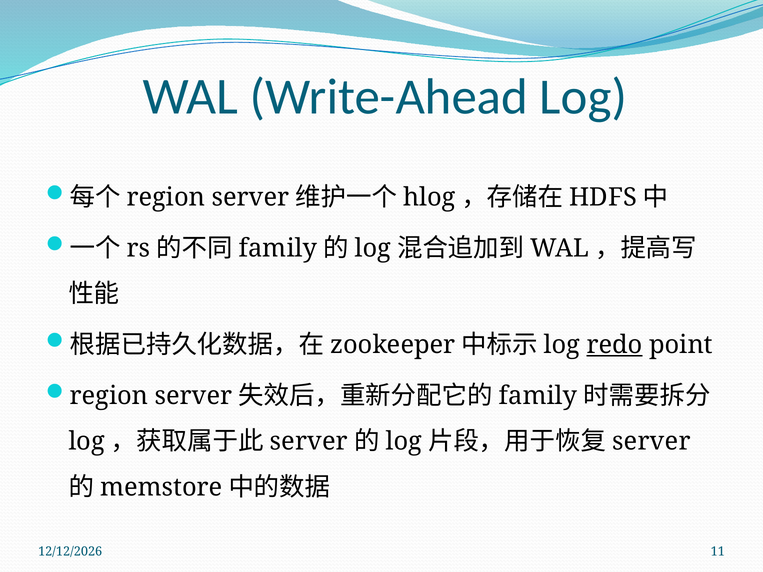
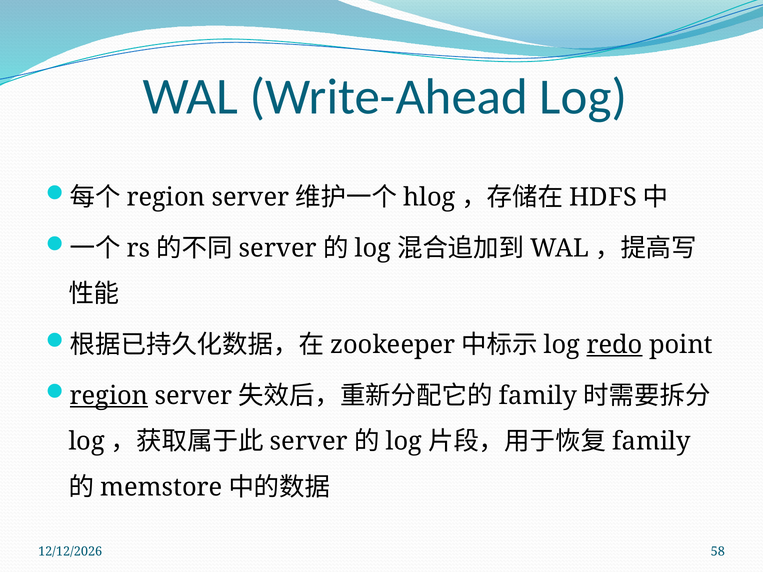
family: family -> server (278, 248)
region underline: none -> present (109, 396)
server: server -> family (651, 442)
11: 11 -> 58 (718, 552)
